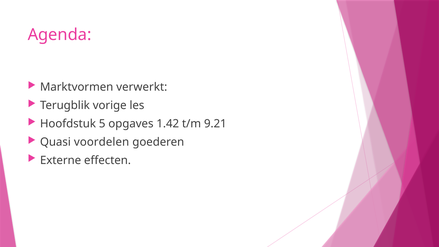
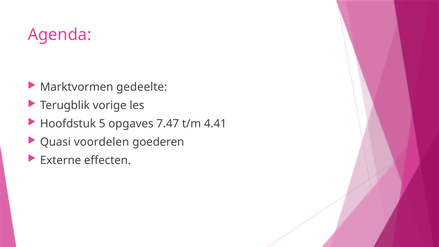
verwerkt: verwerkt -> gedeelte (142, 87)
1.42: 1.42 -> 7.47 (168, 124)
9.21: 9.21 -> 4.41 (215, 124)
